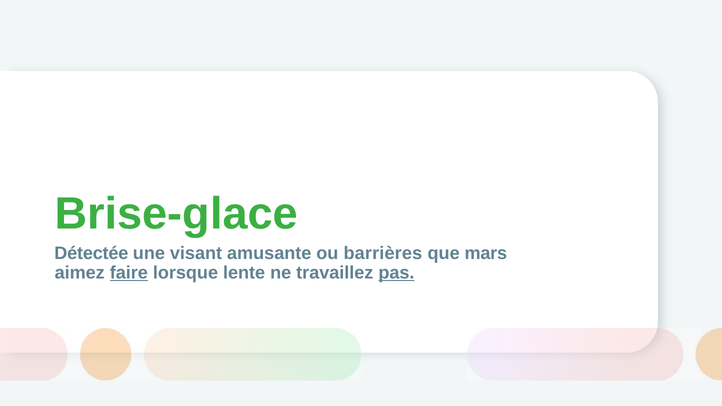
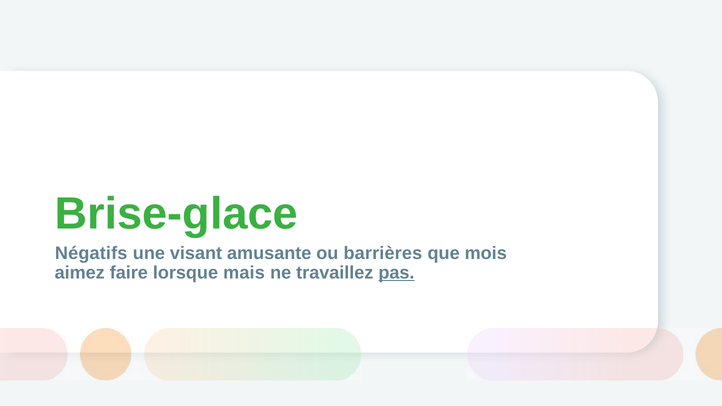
Détectée: Détectée -> Négatifs (91, 253)
mars: mars -> mois (486, 253)
faire underline: present -> none (129, 273)
lente: lente -> mais (244, 273)
